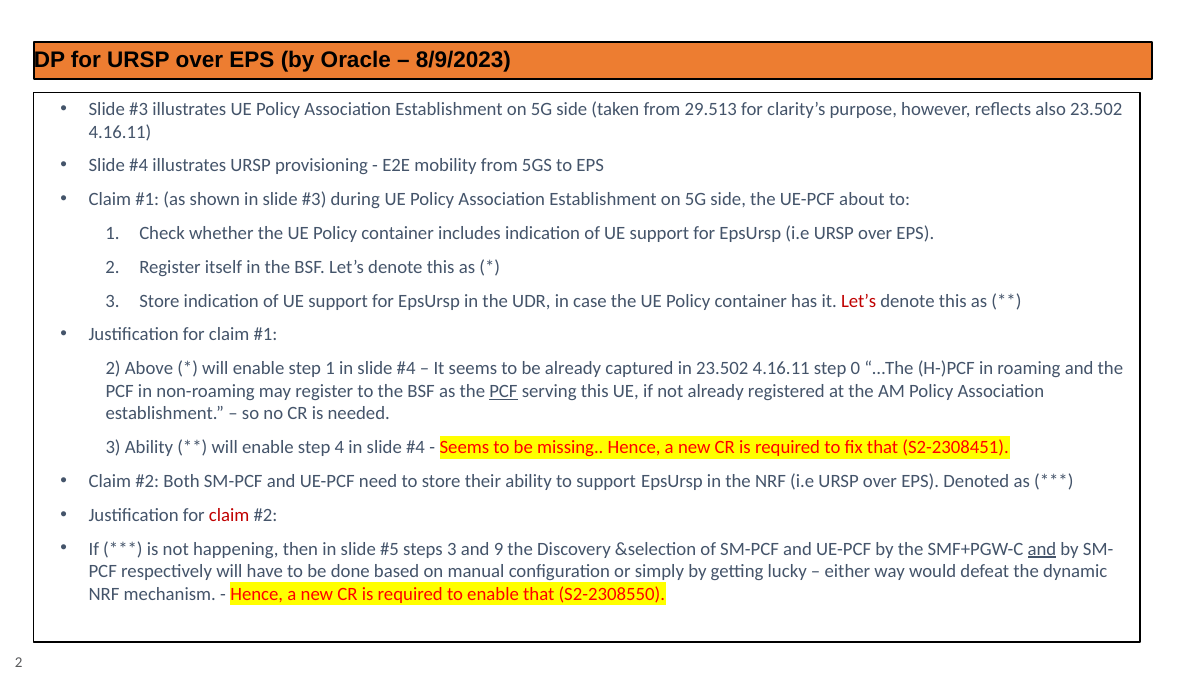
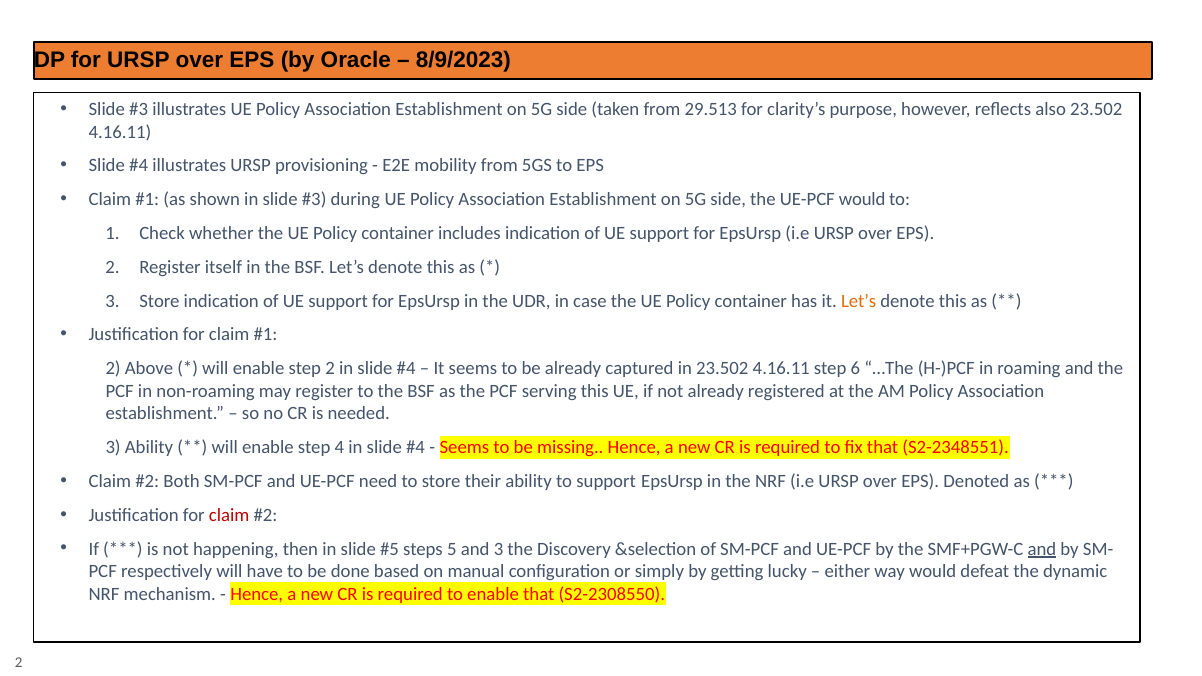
UE-PCF about: about -> would (862, 199)
Let’s colour: red -> orange (859, 301)
step 1: 1 -> 2 (330, 369)
0: 0 -> 6 (855, 369)
PCF underline: present -> none (503, 391)
S2-2308451: S2-2308451 -> S2-2348551 (956, 447)
steps 3: 3 -> 5 (452, 549)
and 9: 9 -> 3 (499, 549)
